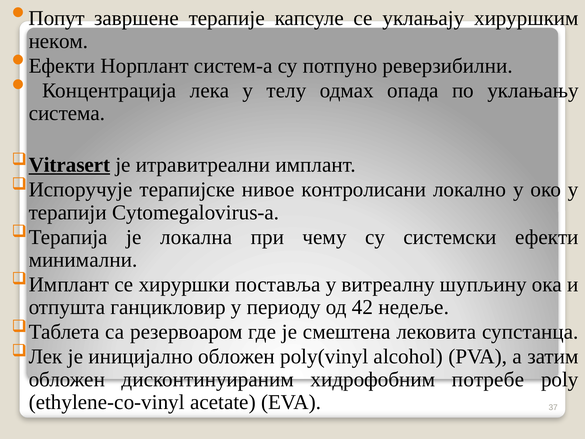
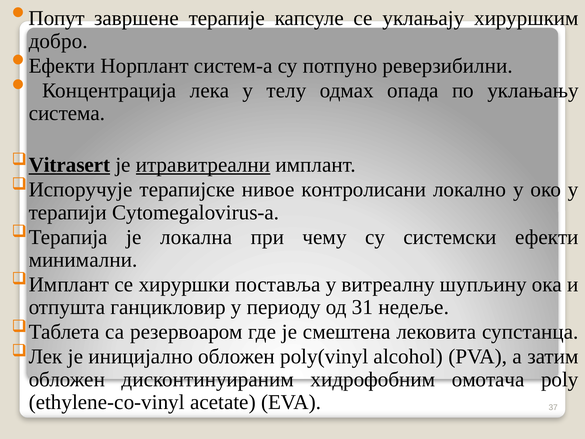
неком: неком -> добро (58, 41)
итравитреални underline: none -> present (203, 165)
42: 42 -> 31 (363, 307)
потребе: потребе -> омотача (488, 379)
